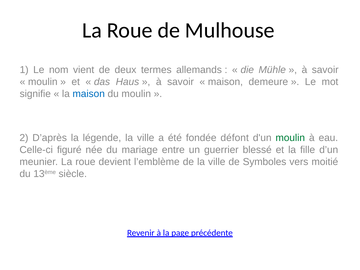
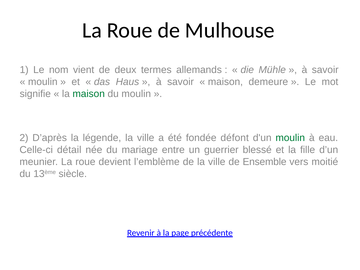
maison colour: blue -> green (89, 94)
figuré: figuré -> détail (69, 150)
Symboles: Symboles -> Ensemble (265, 162)
